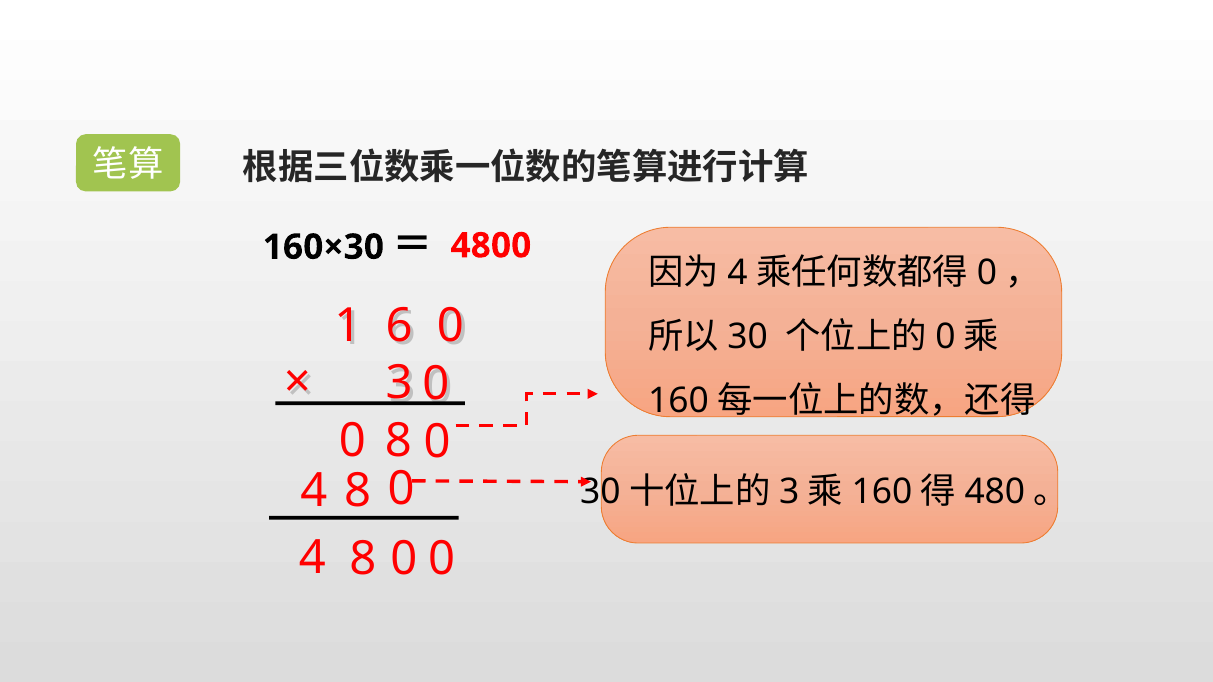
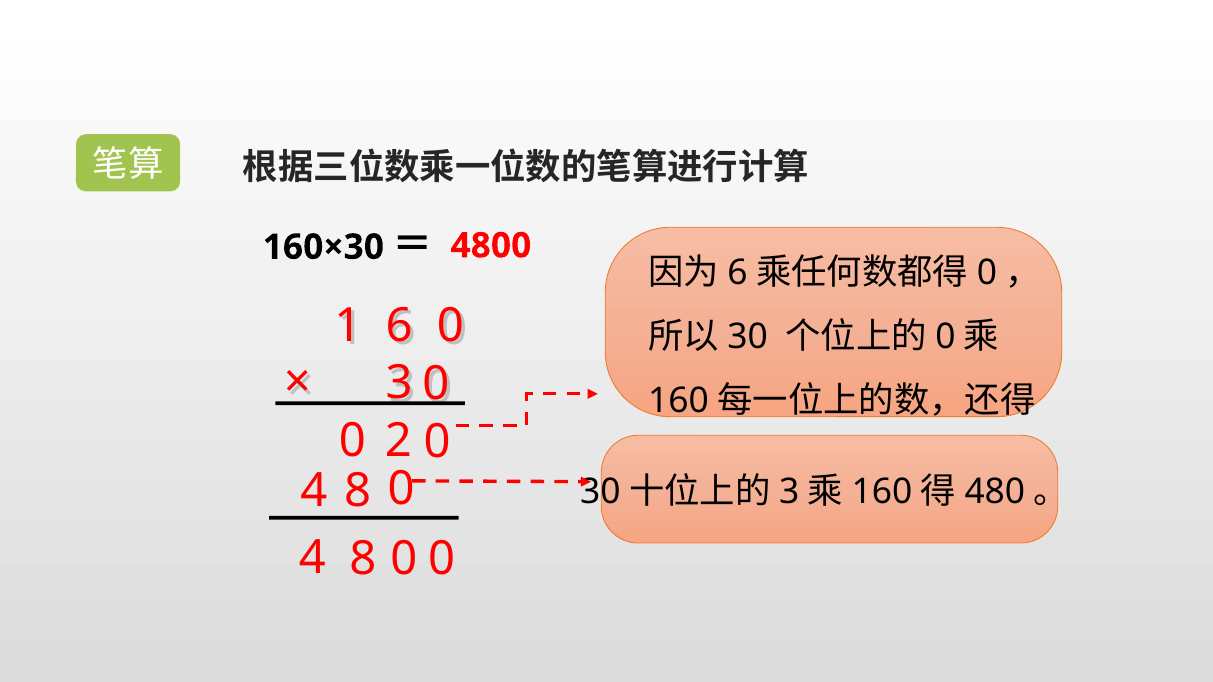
4: 4 -> 6 (737, 273)
0 8: 8 -> 2 (398, 441)
